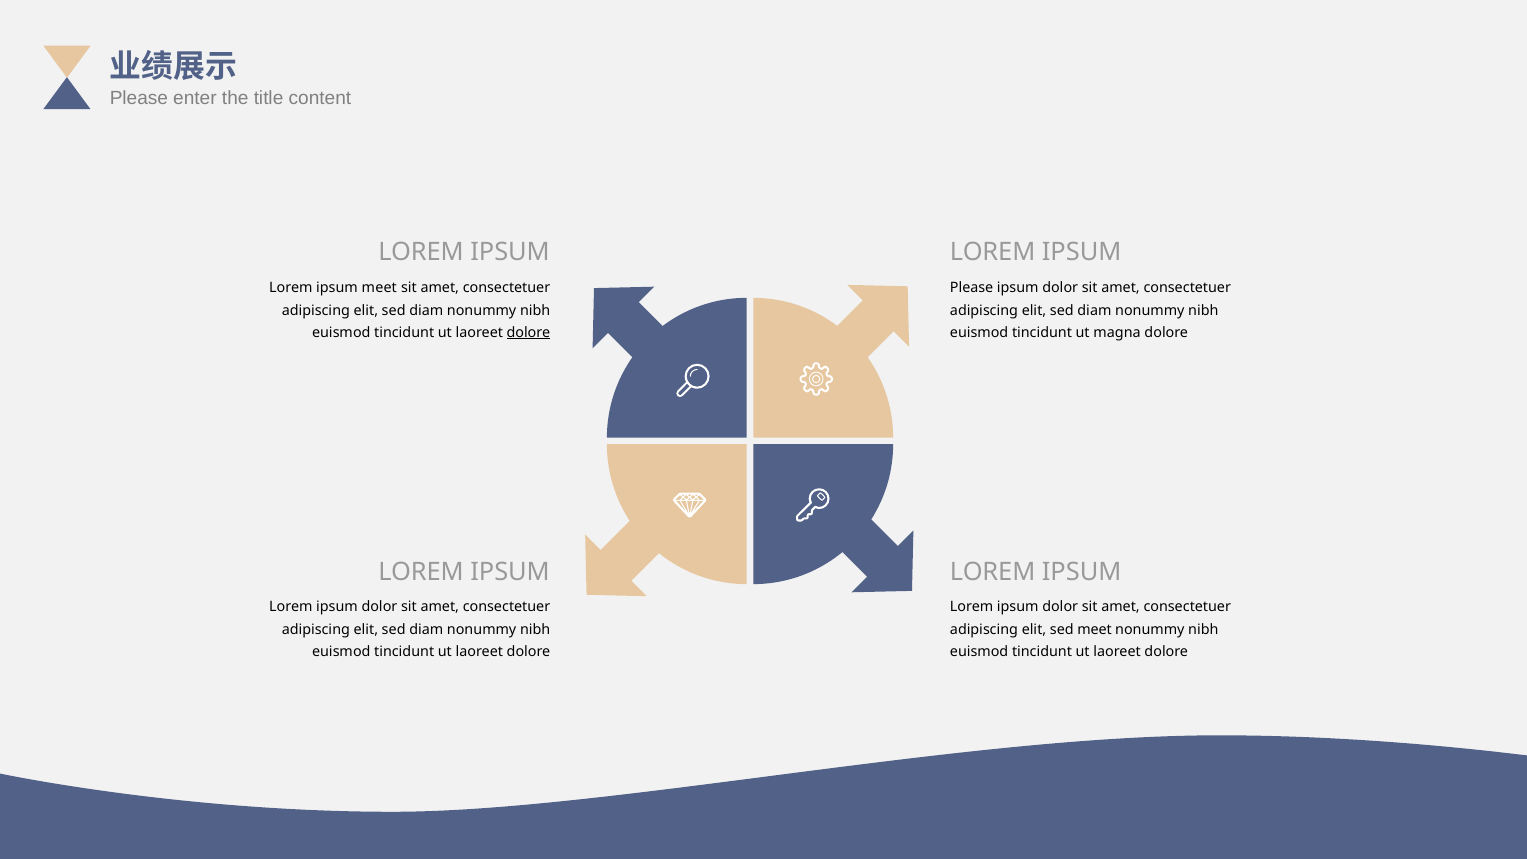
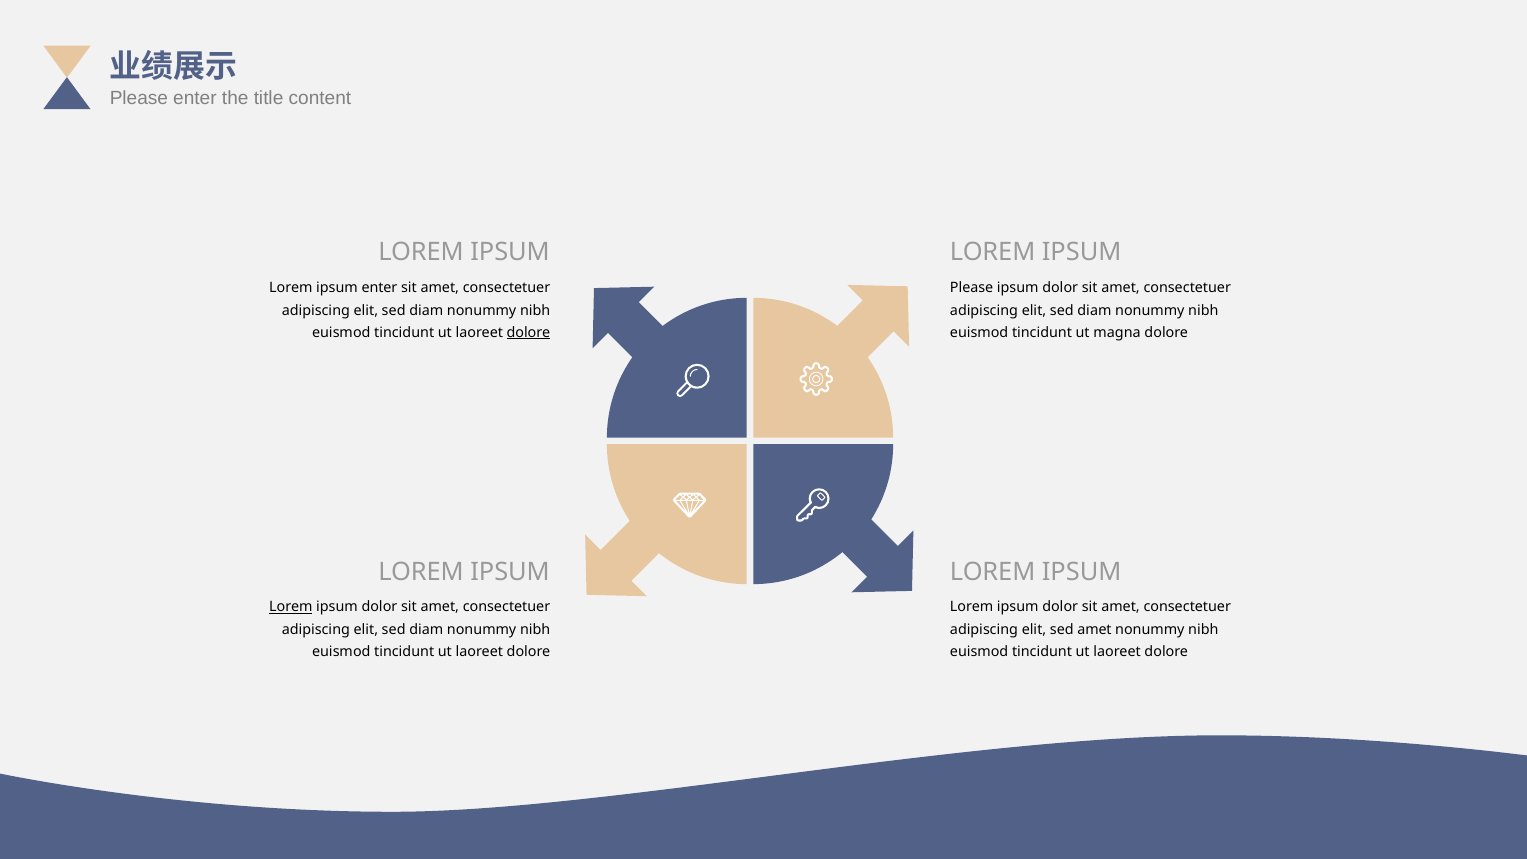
ipsum meet: meet -> enter (379, 288)
Lorem underline: none -> present (291, 607)
sed meet: meet -> amet (1095, 630)
